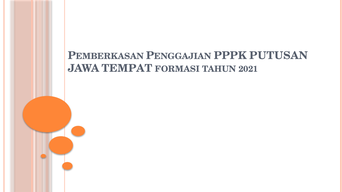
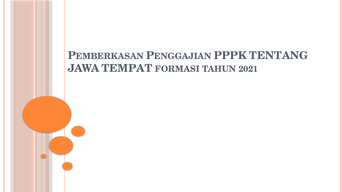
PUTUSAN: PUTUSAN -> TENTANG (279, 56)
